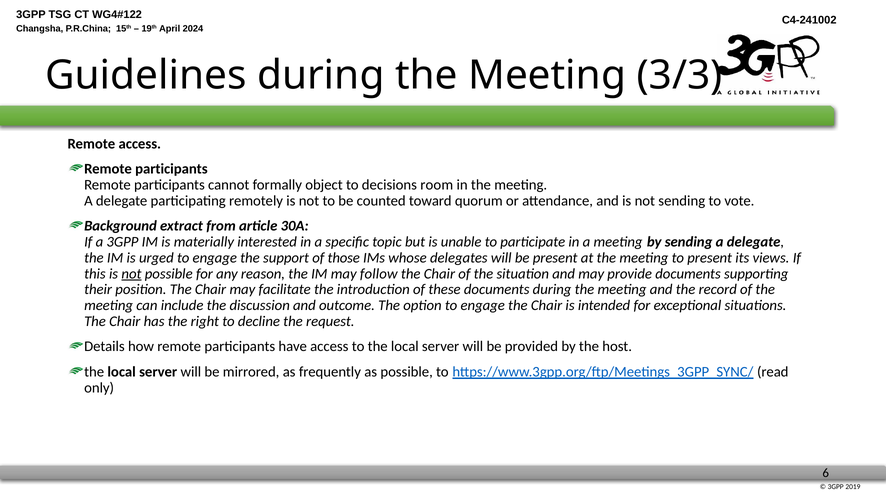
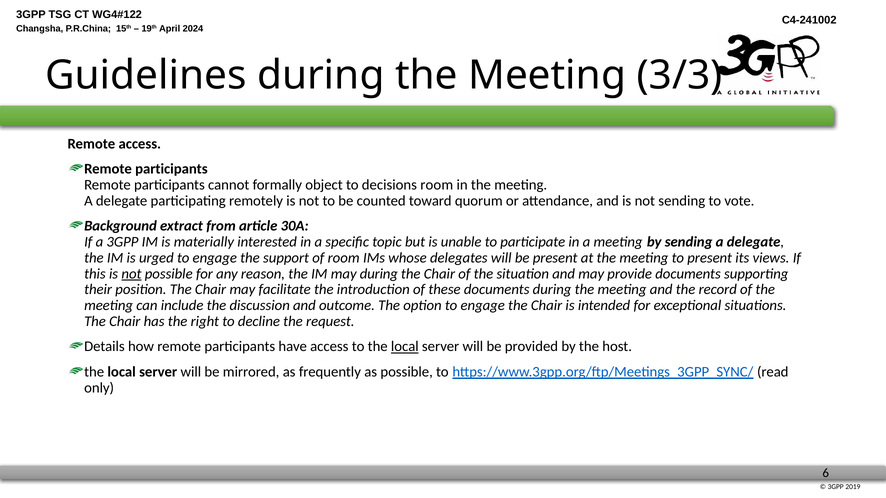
of those: those -> room (344, 258)
may follow: follow -> during (379, 274)
local underline: none -> present (405, 347)
